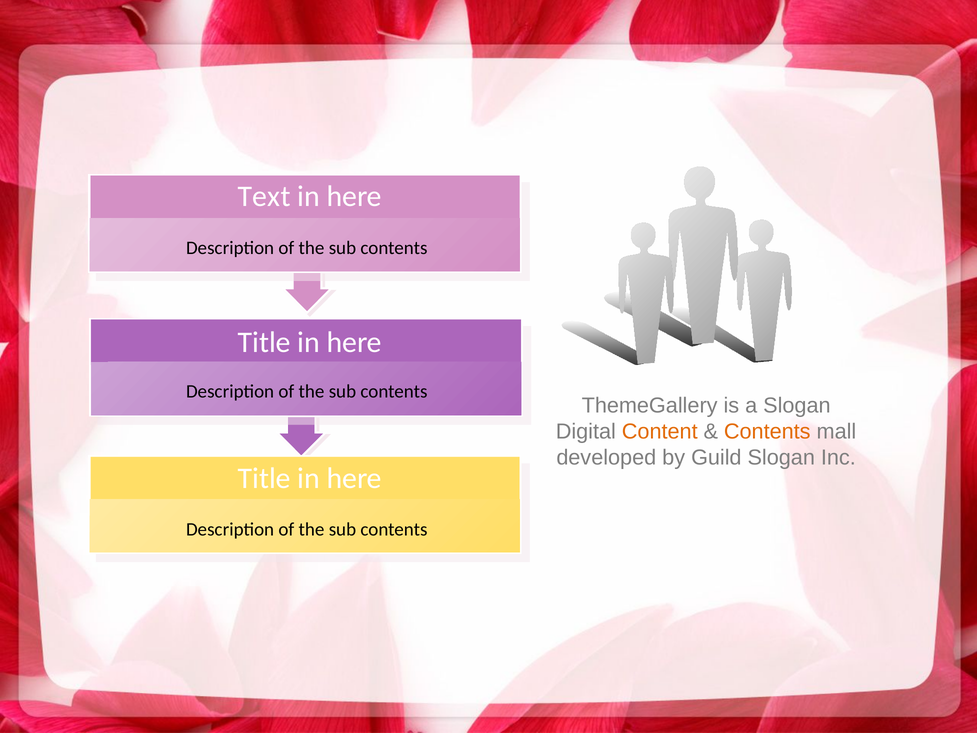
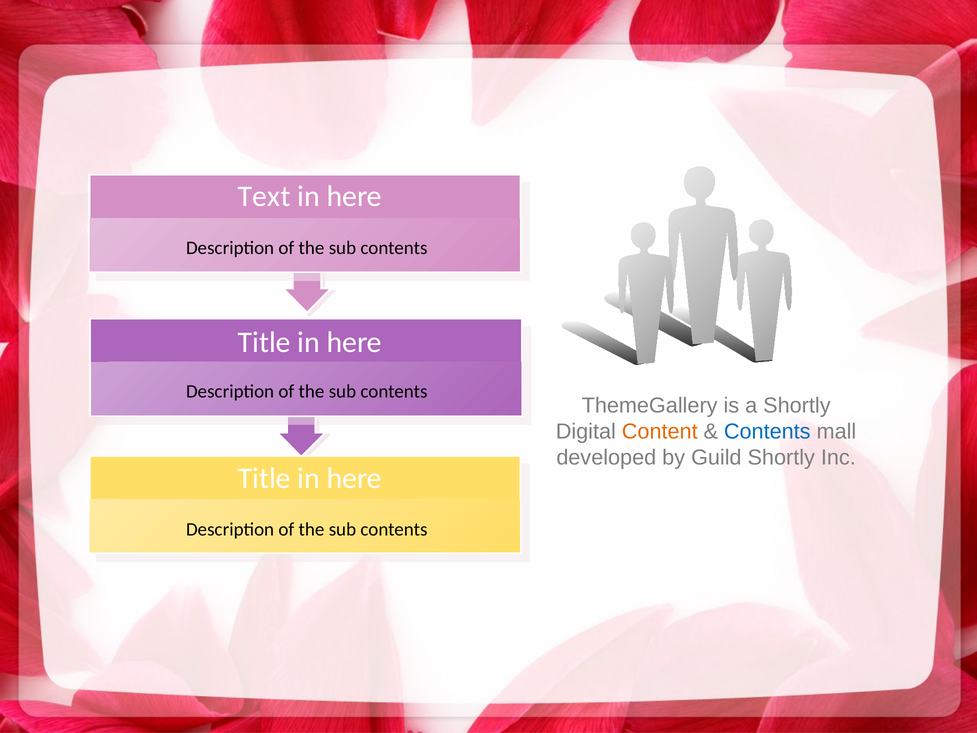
a Slogan: Slogan -> Shortly (797, 406)
Contents colour: orange -> blue (767, 432)
Guild Slogan: Slogan -> Shortly (781, 458)
